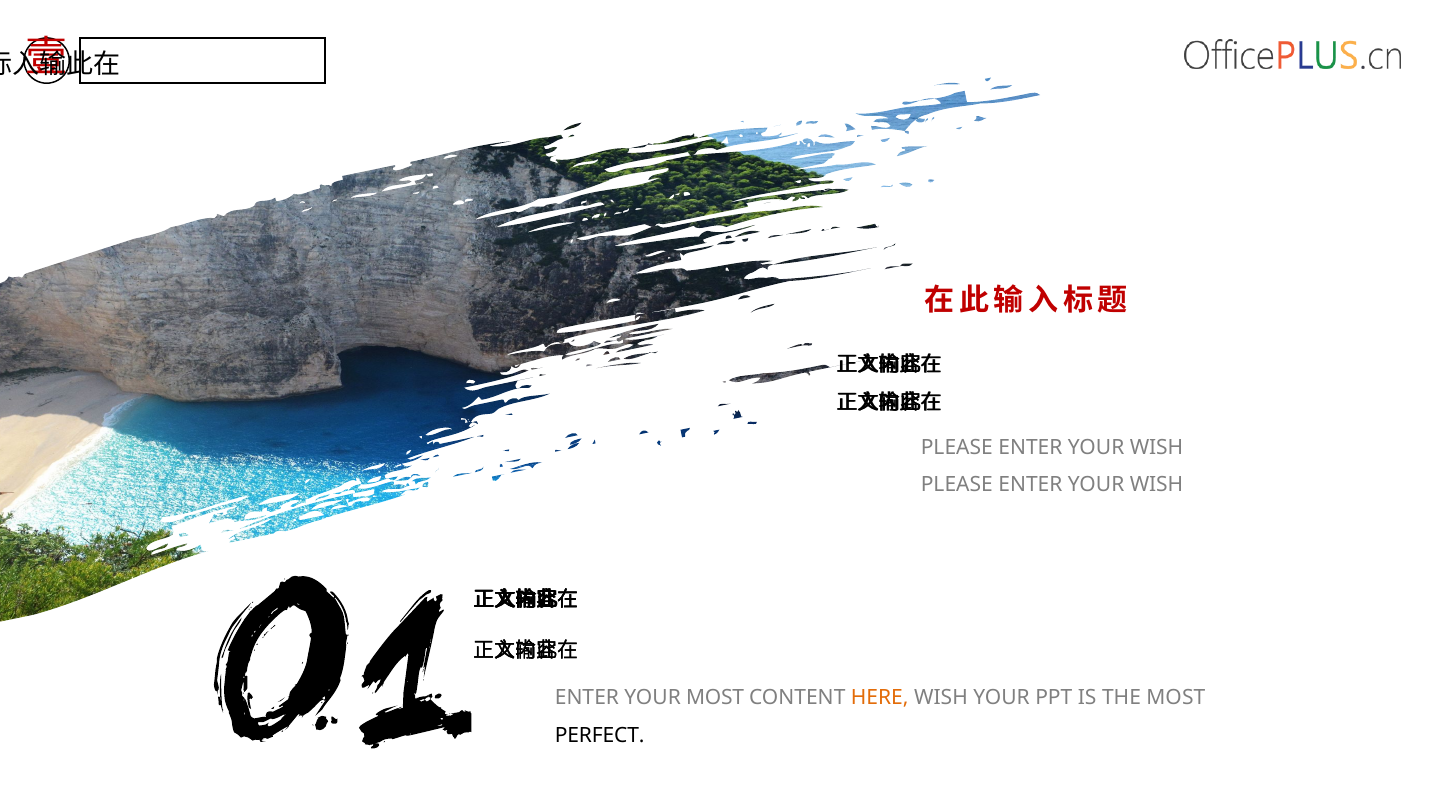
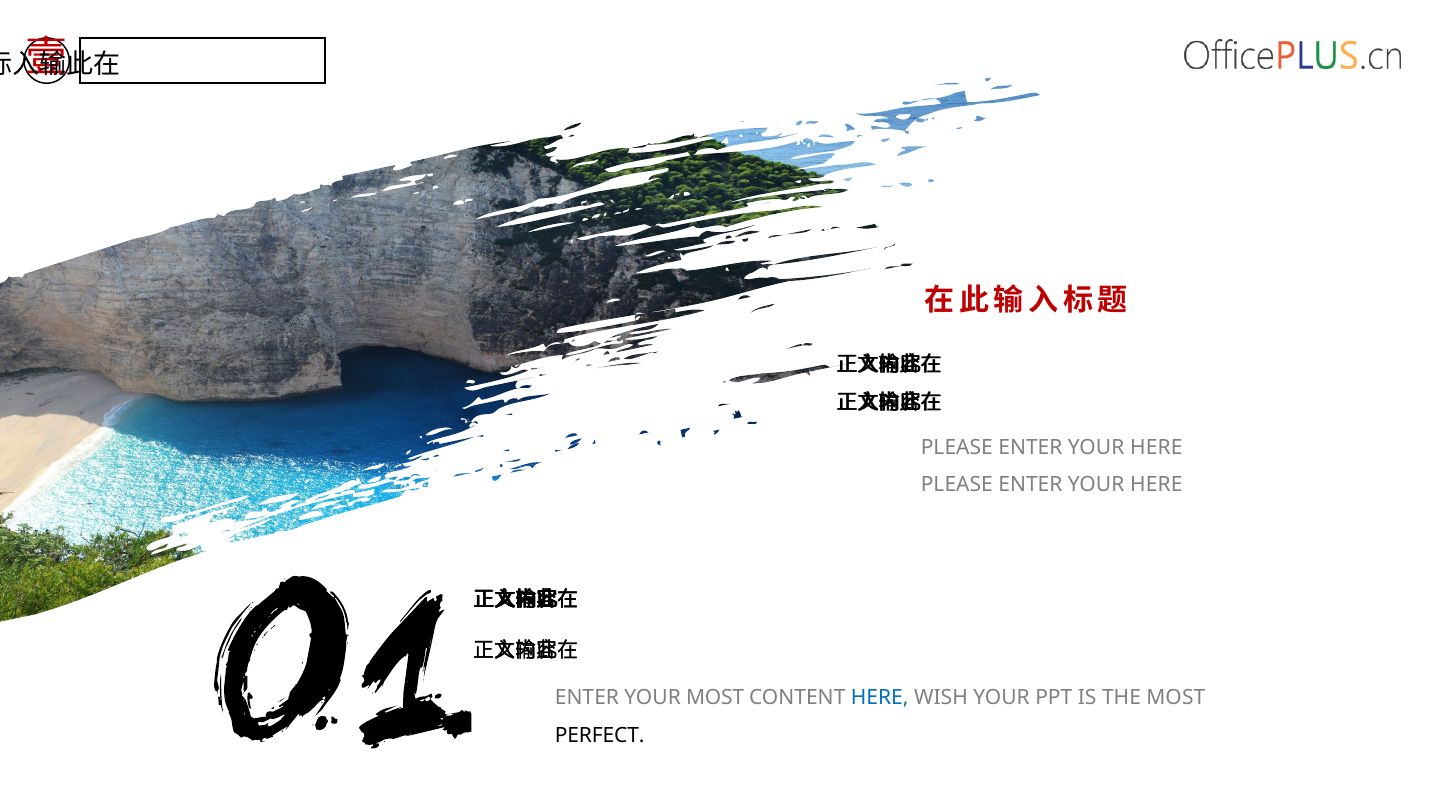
WISH: WISH -> HERE (1156, 447)
WISH: WISH -> HERE (1156, 485)
HERE colour: orange -> blue (880, 697)
